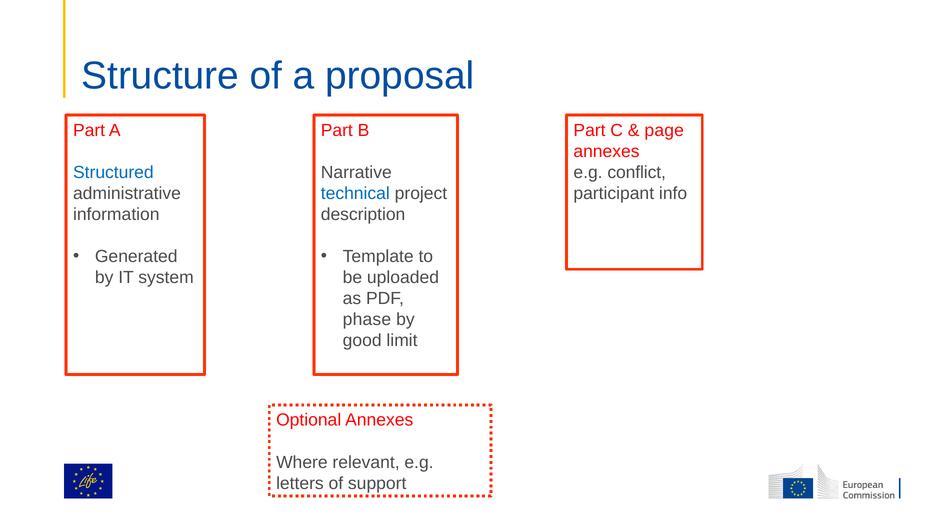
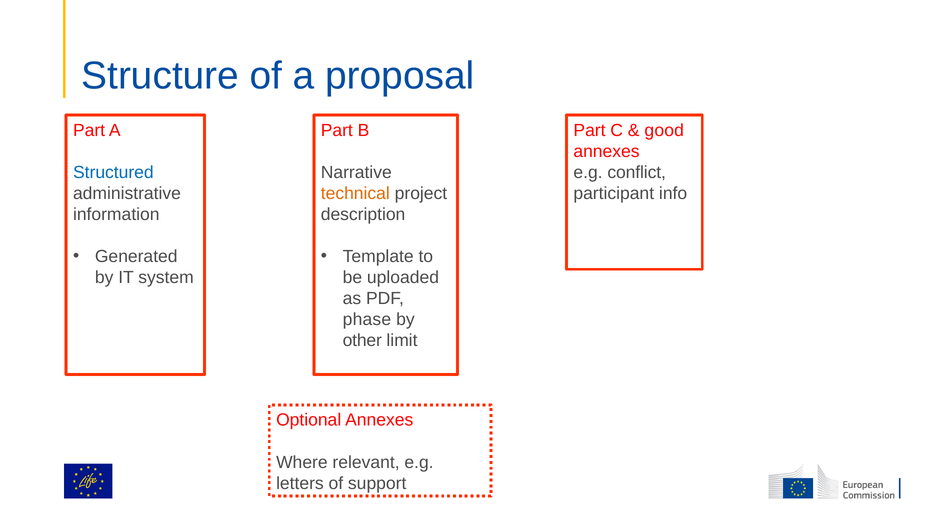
page: page -> good (664, 130)
technical colour: blue -> orange (355, 193)
good: good -> other (362, 340)
